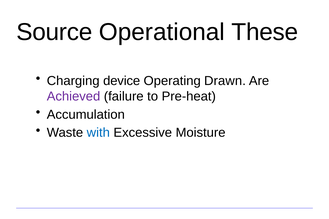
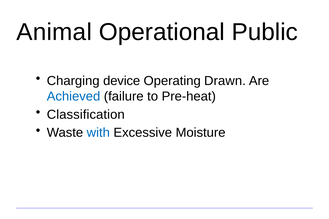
Source: Source -> Animal (54, 32)
These: These -> Public (265, 32)
Achieved colour: purple -> blue (74, 96)
Accumulation: Accumulation -> Classification (86, 115)
